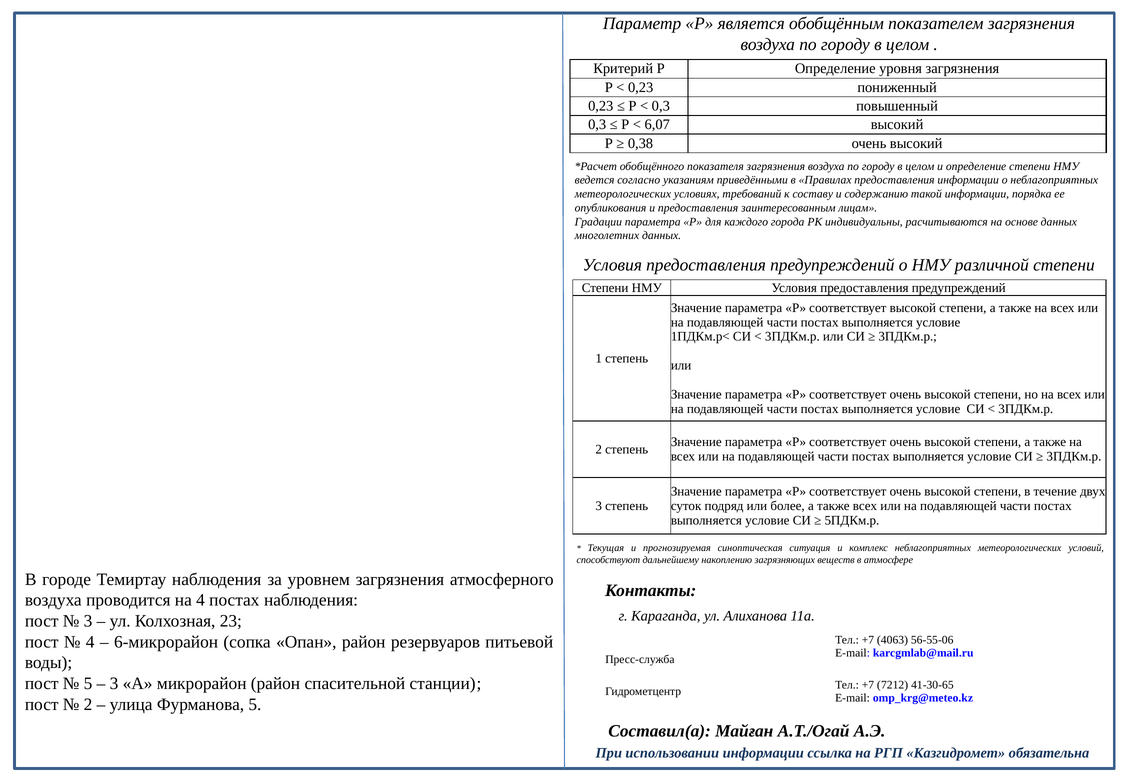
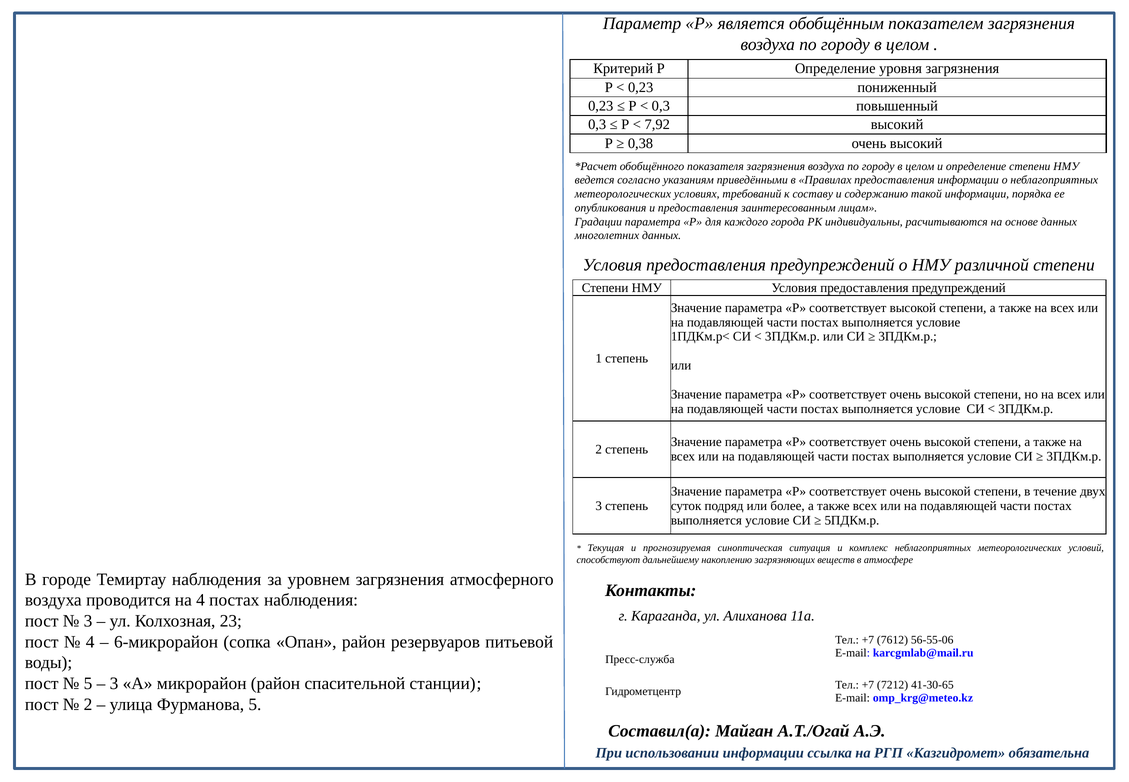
6,07: 6,07 -> 7,92 (657, 125)
4063: 4063 -> 7612 (892, 640)
